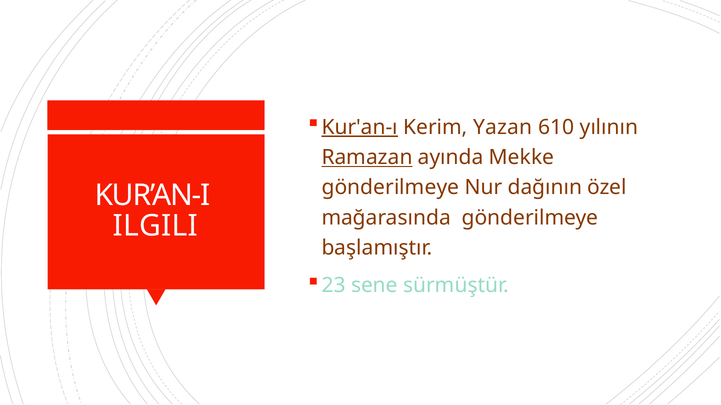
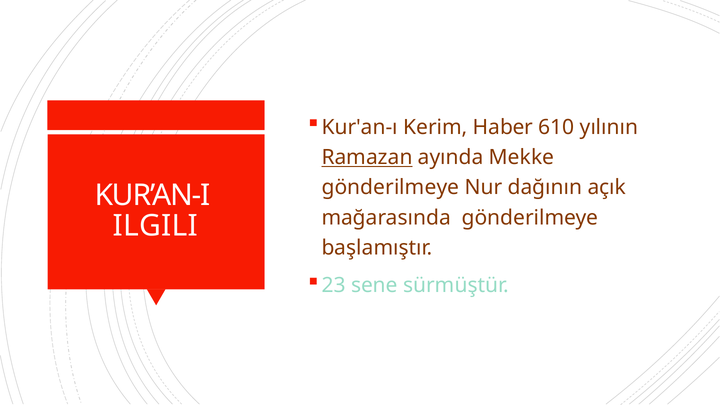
Kur'an-ı underline: present -> none (360, 127)
Yazan: Yazan -> Haber (503, 127)
özel: özel -> açık (607, 188)
